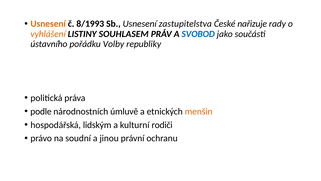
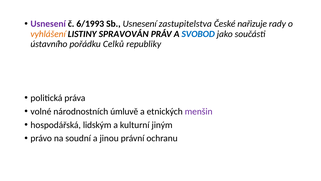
Usnesení colour: orange -> purple (48, 24)
8/1993: 8/1993 -> 6/1993 (90, 24)
SOUHLASEM: SOUHLASEM -> SPRAVOVÁN (124, 34)
Volby: Volby -> Celků (113, 44)
podle: podle -> volné (41, 111)
menšin colour: orange -> purple (199, 111)
rodiči: rodiči -> jiným (162, 125)
